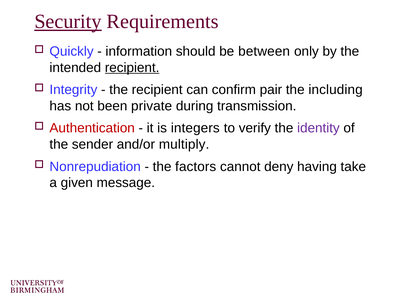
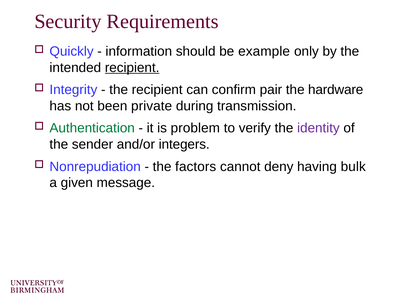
Security underline: present -> none (68, 22)
between: between -> example (264, 51)
including: including -> hardware (336, 90)
Authentication colour: red -> green (92, 128)
integers: integers -> problem (195, 128)
multiply: multiply -> integers (184, 144)
take: take -> bulk (353, 167)
